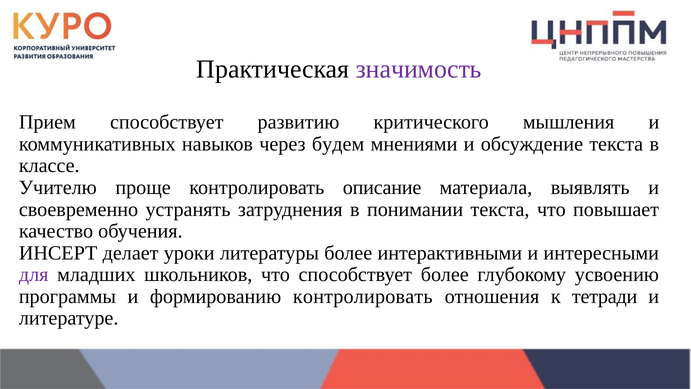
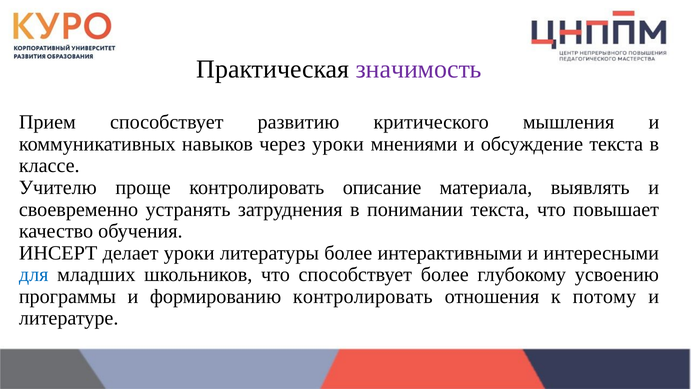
через будем: будем -> уроки (338, 144)
для colour: purple -> blue (34, 275)
тетради: тетради -> потому (604, 296)
